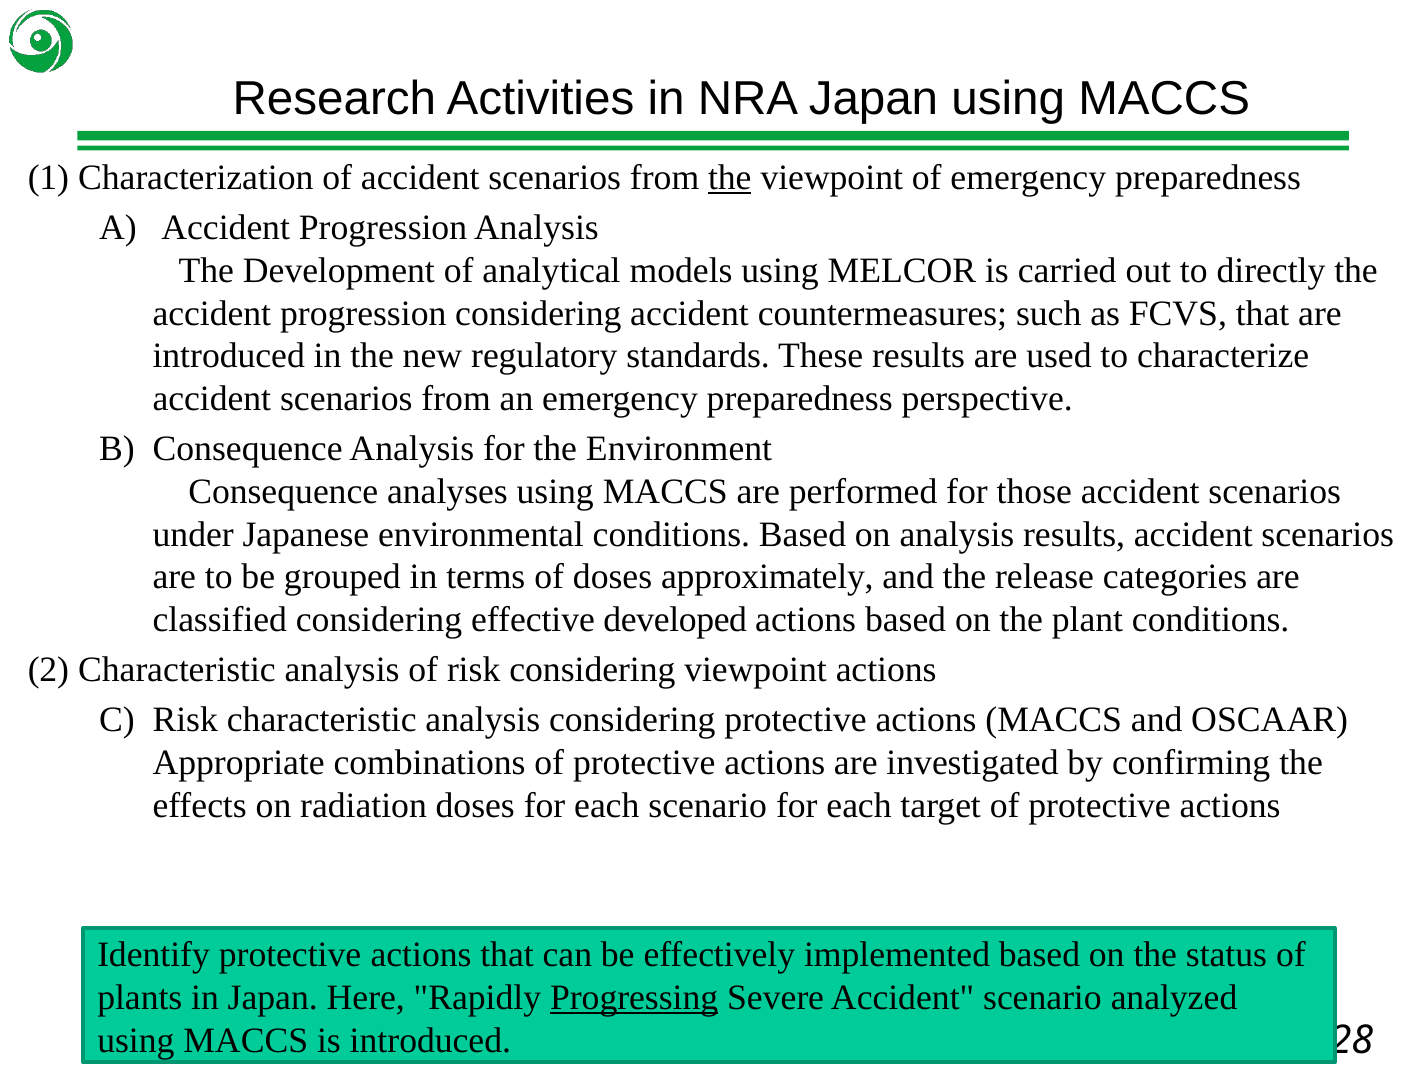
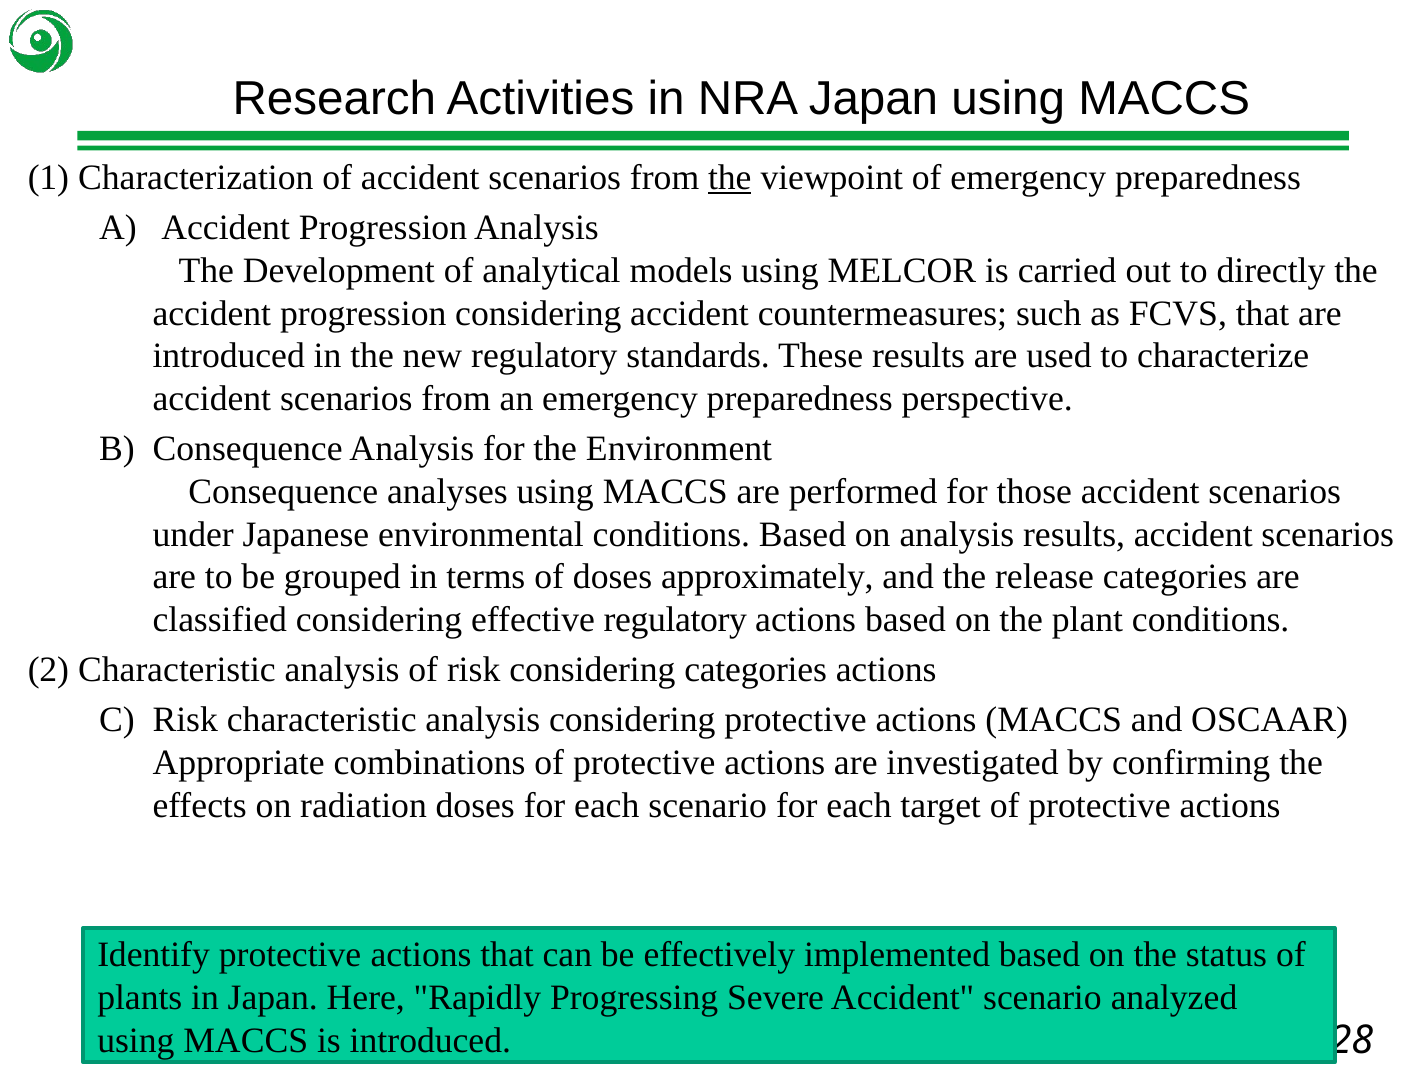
effective developed: developed -> regulatory (675, 620)
considering viewpoint: viewpoint -> categories (756, 670)
Progressing underline: present -> none (634, 998)
